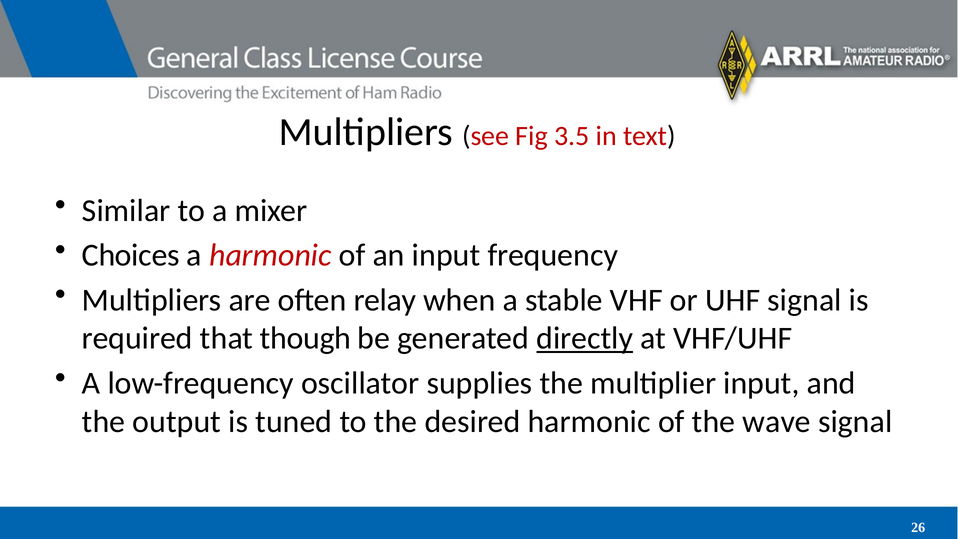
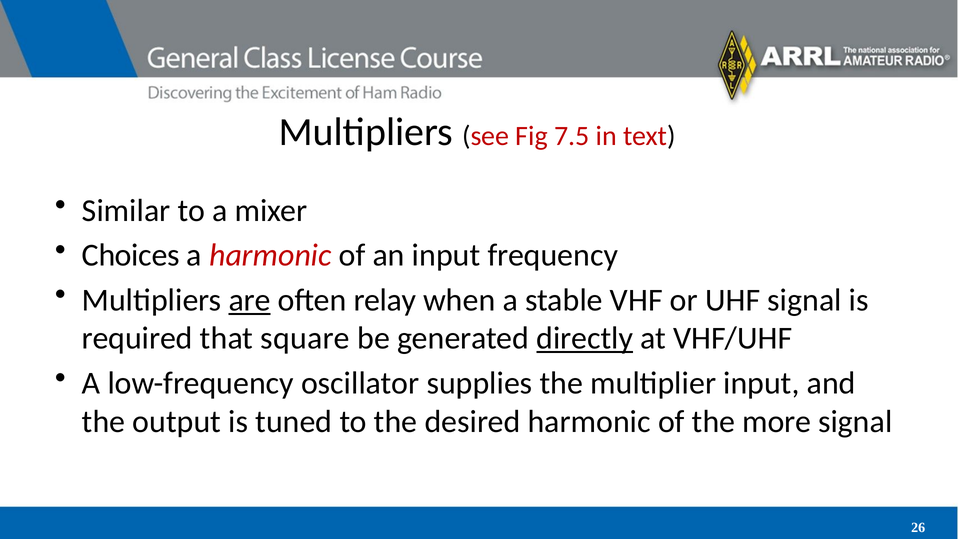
3.5: 3.5 -> 7.5 (572, 136)
are underline: none -> present (250, 300)
though: though -> square (305, 338)
wave: wave -> more (777, 421)
